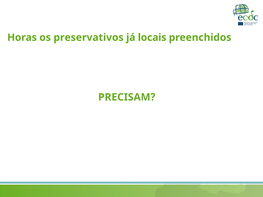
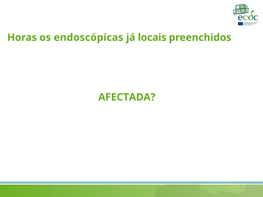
preservativos: preservativos -> endoscópicas (89, 38)
PRECISAM: PRECISAM -> AFECTADA (127, 97)
